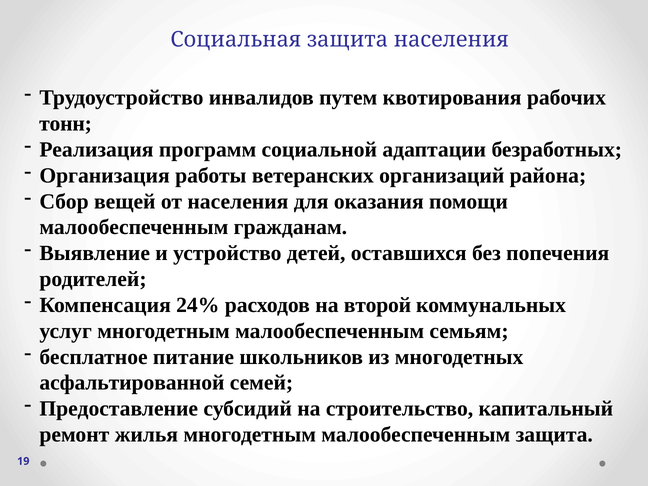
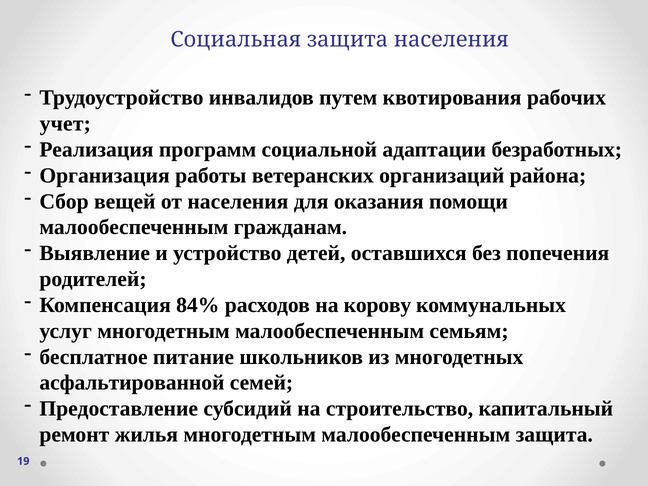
тонн: тонн -> учет (65, 124)
24%: 24% -> 84% (198, 305)
второй: второй -> корову (377, 305)
